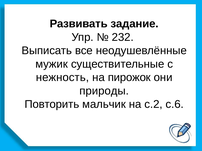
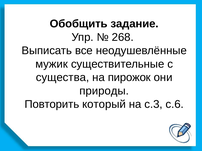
Развивать: Развивать -> Обобщить (79, 24)
232: 232 -> 268 (123, 37)
нежность: нежность -> существа (62, 78)
мальчик: мальчик -> который (104, 105)
с.2: с.2 -> с.3 (154, 105)
